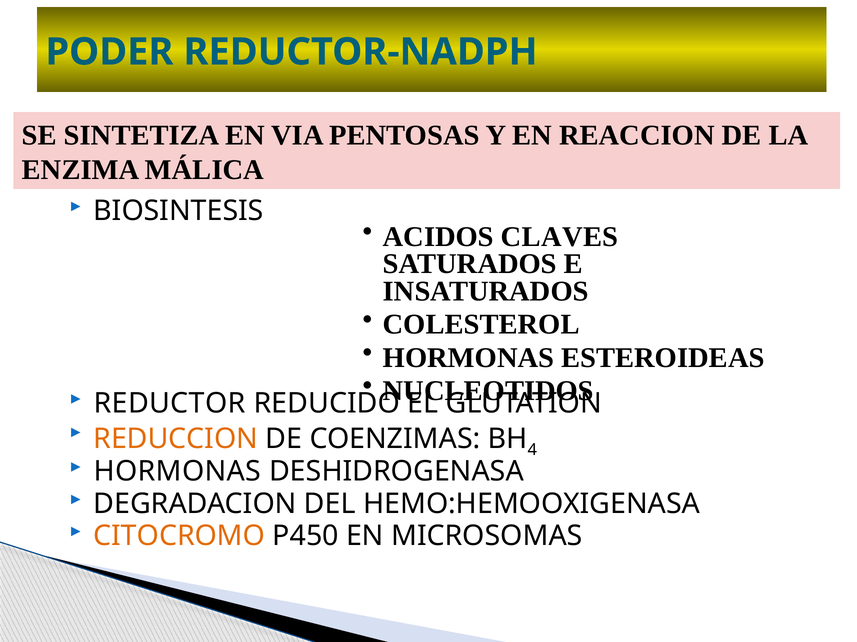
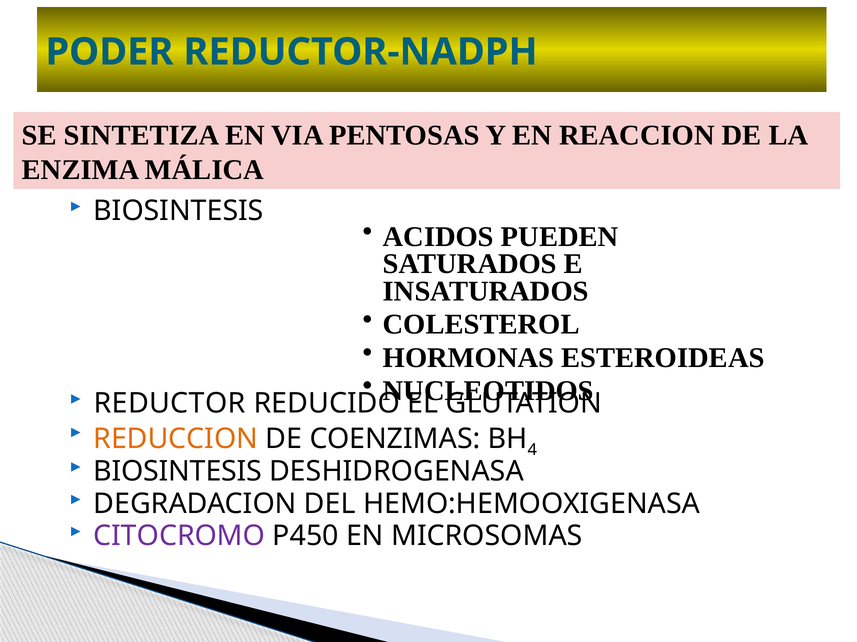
CLAVES: CLAVES -> PUEDEN (560, 237)
HORMONAS: HORMONAS -> BIOSINTESIS (178, 472)
CITOCROMO colour: orange -> purple (179, 536)
